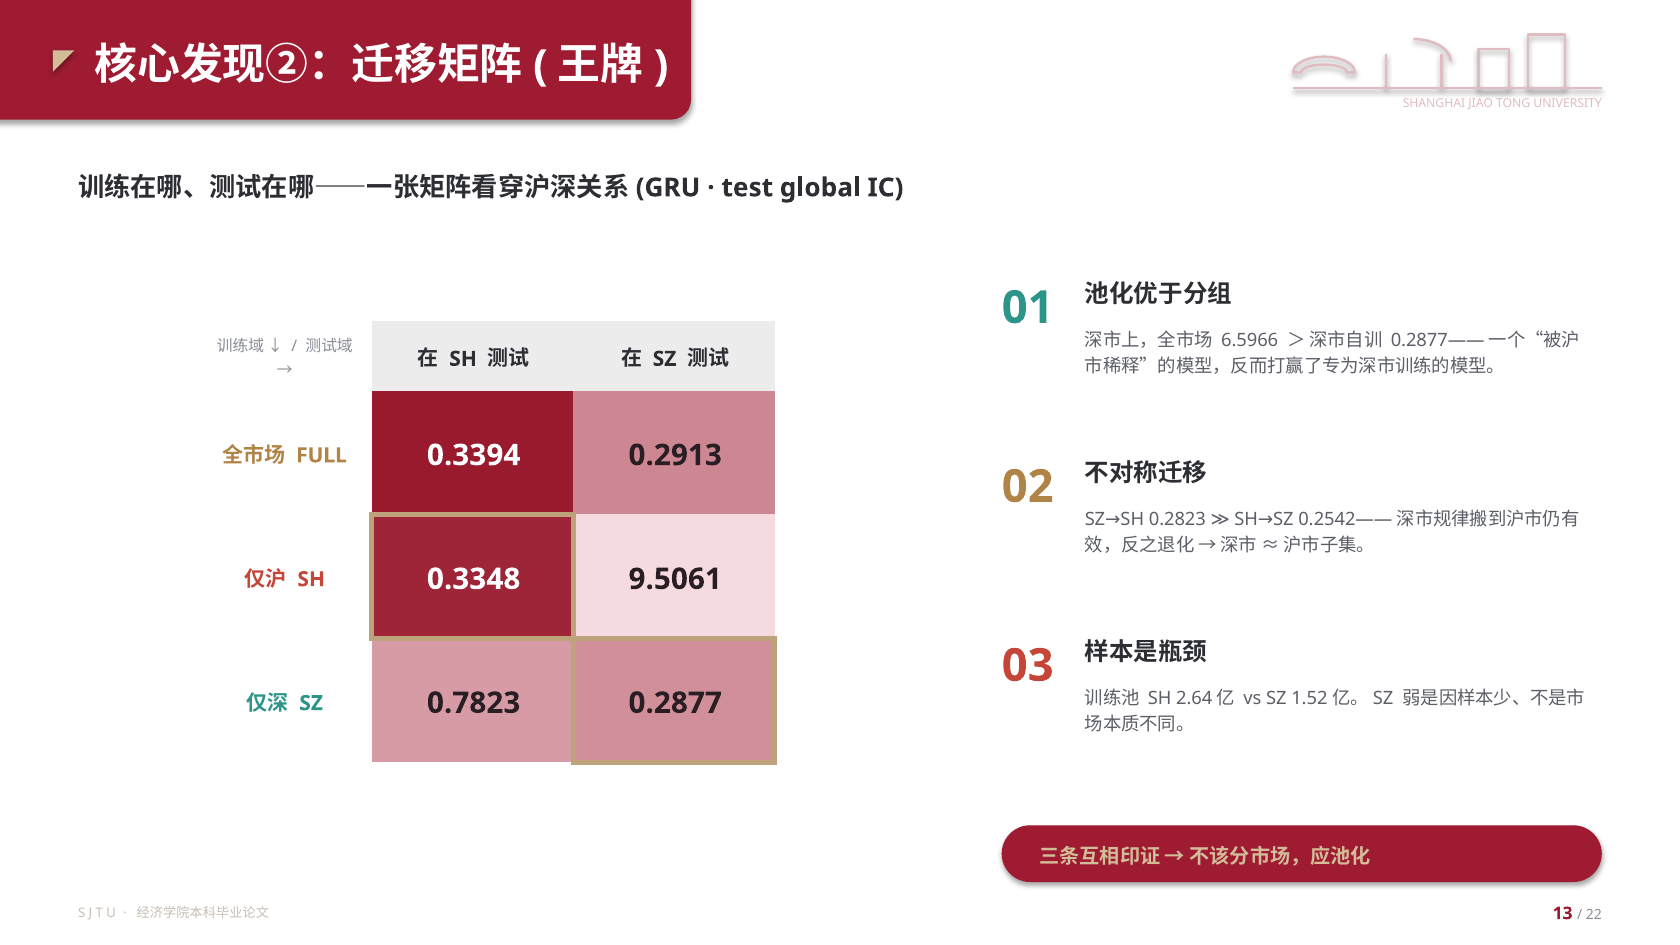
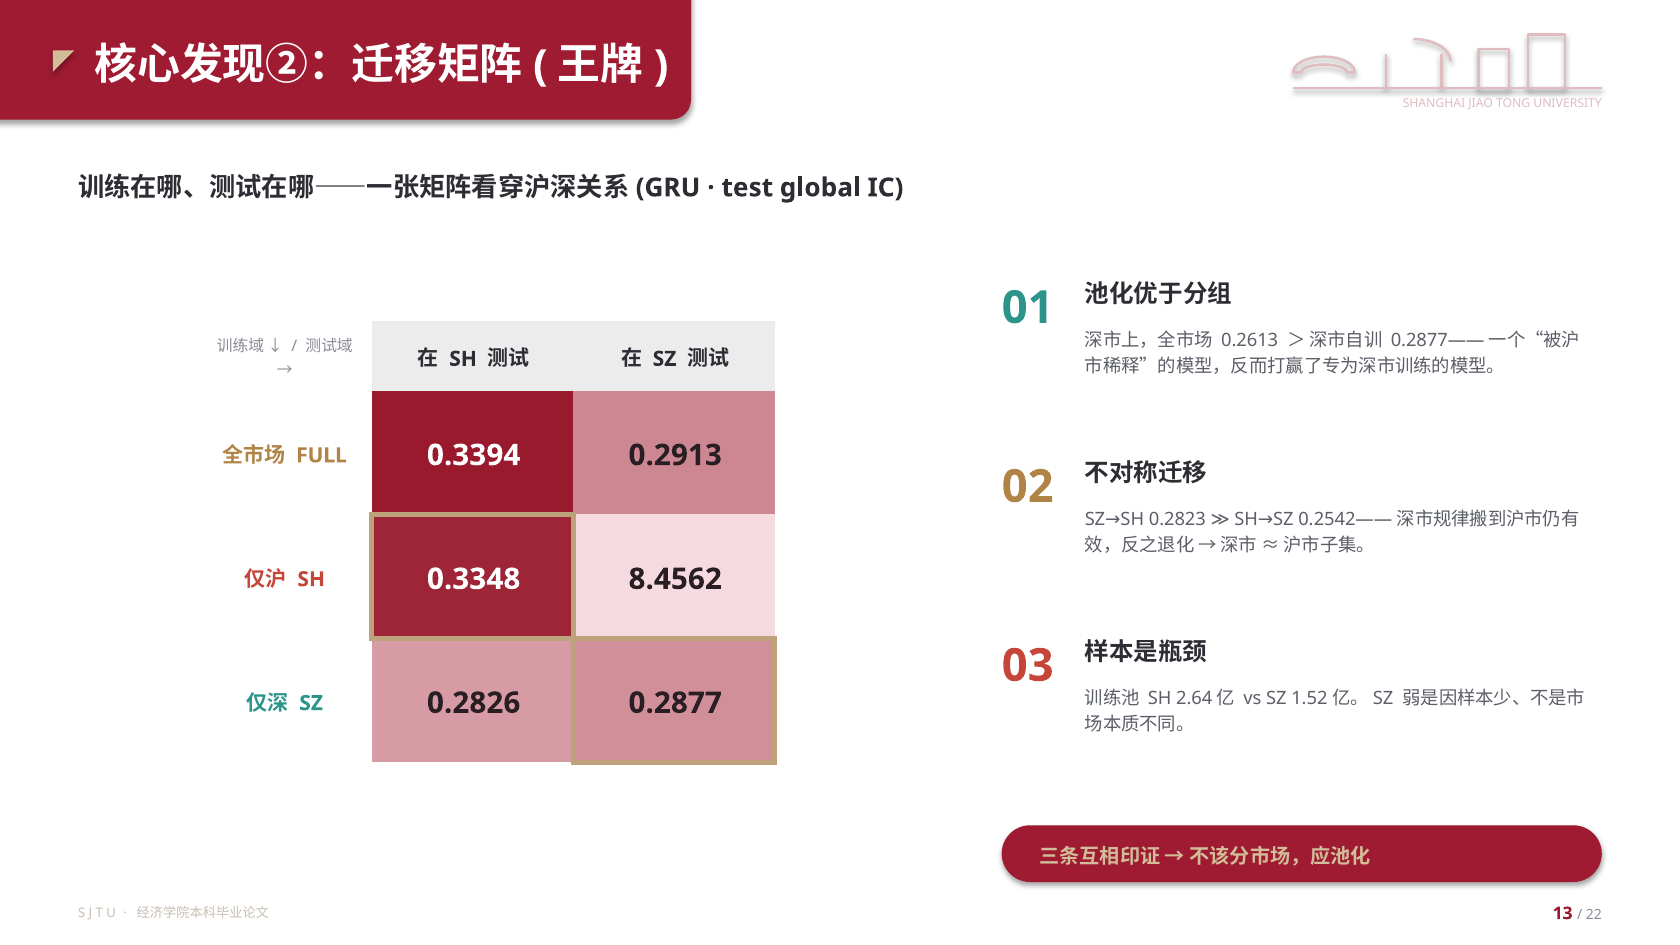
6.5966: 6.5966 -> 0.2613 (1250, 340)
9.5061: 9.5061 -> 8.4562 (675, 579)
0.7823: 0.7823 -> 0.2826 (474, 703)
